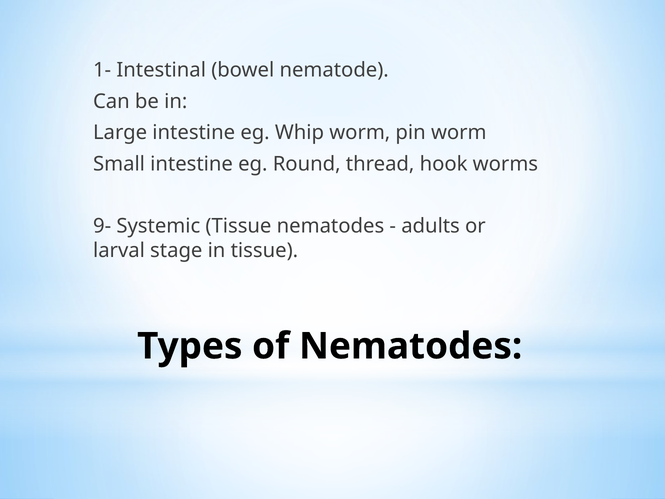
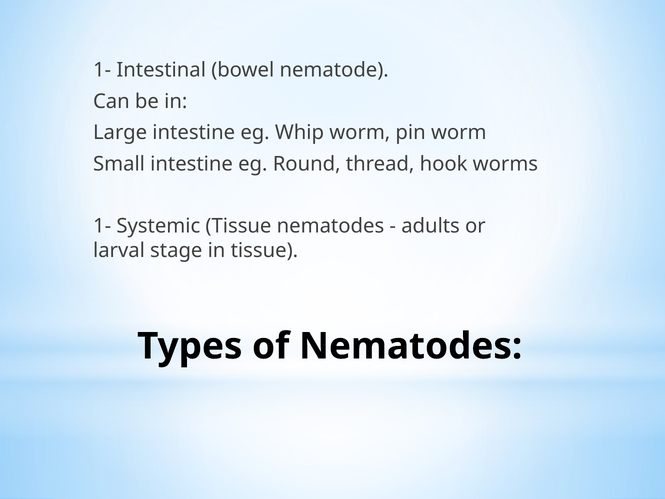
9-: 9- -> 1- (102, 226)
